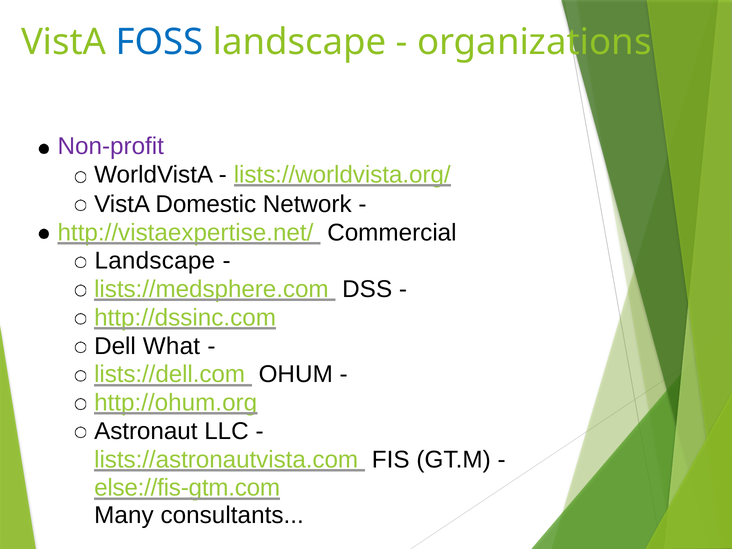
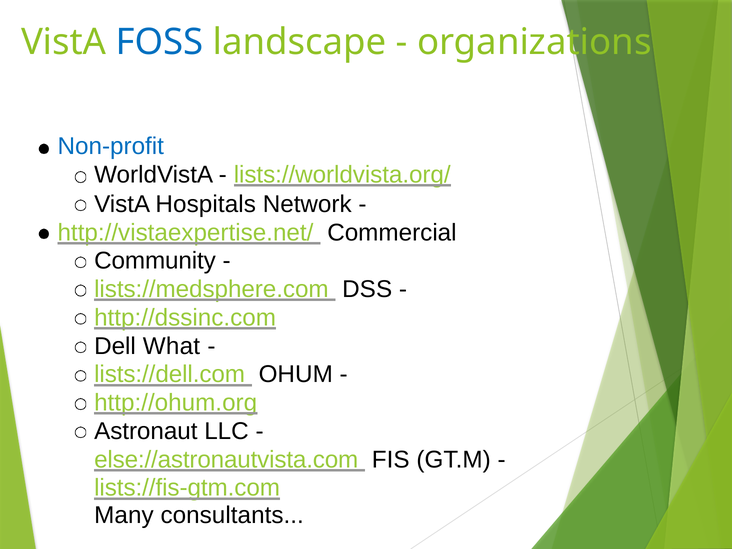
Non-profit colour: purple -> blue (111, 146)
Domestic: Domestic -> Hospitals (206, 204)
Landscape: Landscape -> Community (155, 261)
lists://astronautvista.com: lists://astronautvista.com -> else://astronautvista.com (226, 460)
else://fis-gtm.com: else://fis-gtm.com -> lists://fis-gtm.com (187, 488)
